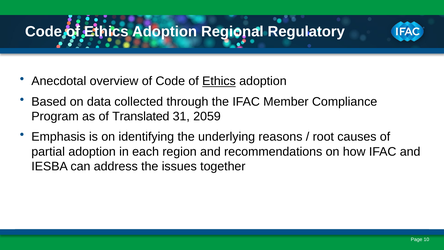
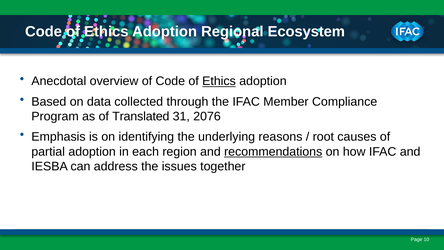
Regulatory: Regulatory -> Ecosystem (306, 31)
2059: 2059 -> 2076 (207, 116)
recommendations underline: none -> present (273, 152)
